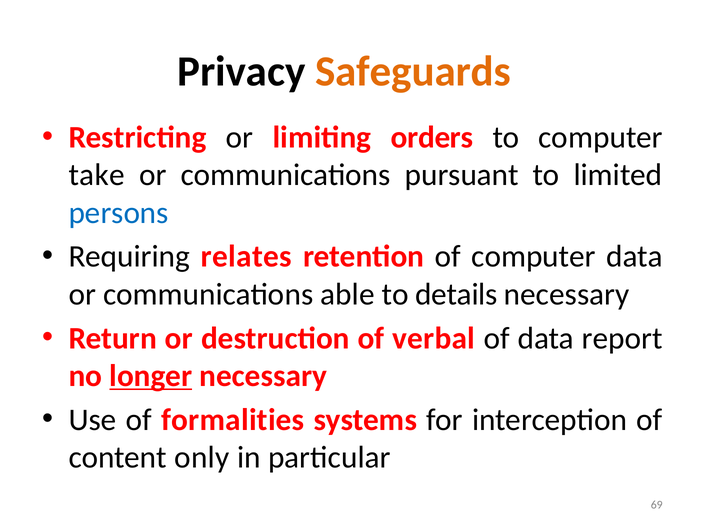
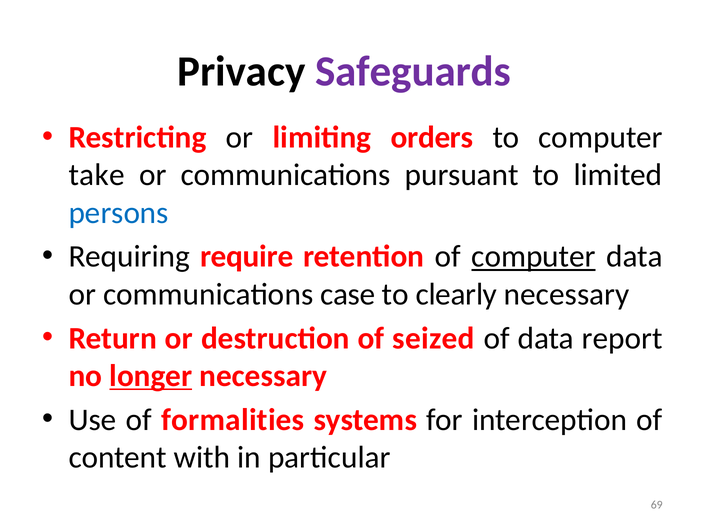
Safeguards colour: orange -> purple (413, 72)
relates: relates -> require (247, 257)
computer underline: none -> present (534, 257)
able: able -> case (348, 294)
details: details -> clearly (456, 294)
verbal: verbal -> seized (434, 338)
only: only -> with (202, 457)
